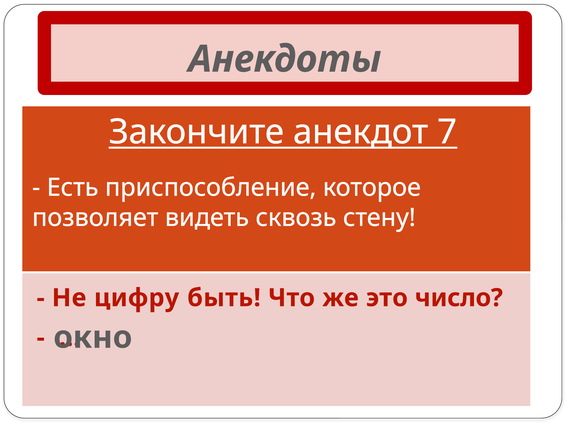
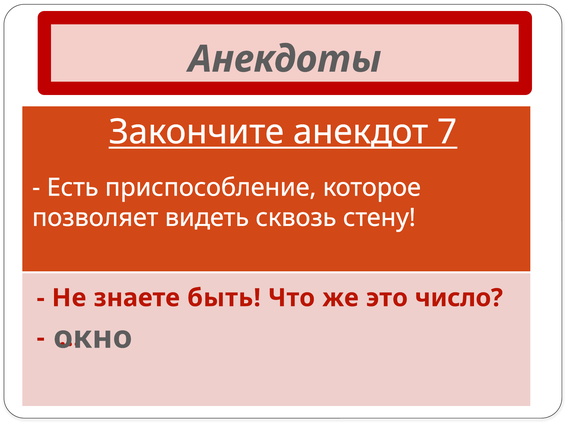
цифру: цифру -> знаете (137, 298)
